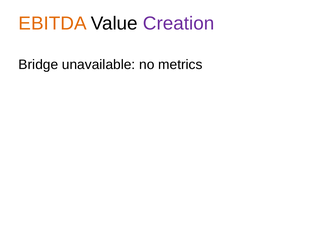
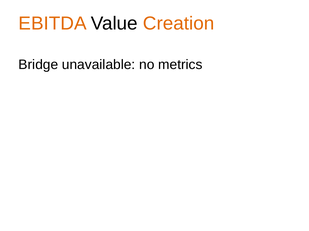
Creation colour: purple -> orange (179, 23)
